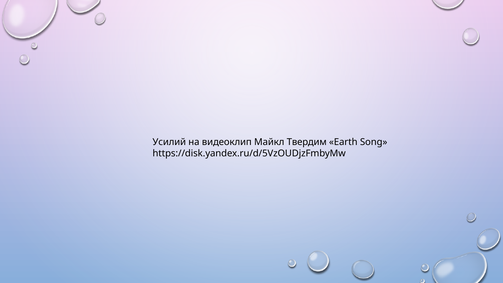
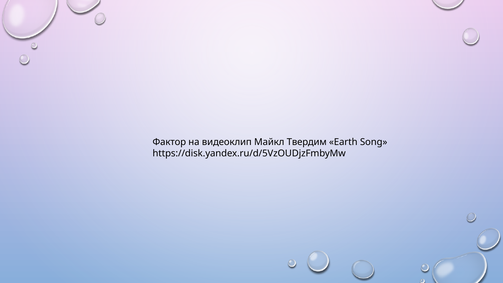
Усилий: Усилий -> Фактор (169, 142)
